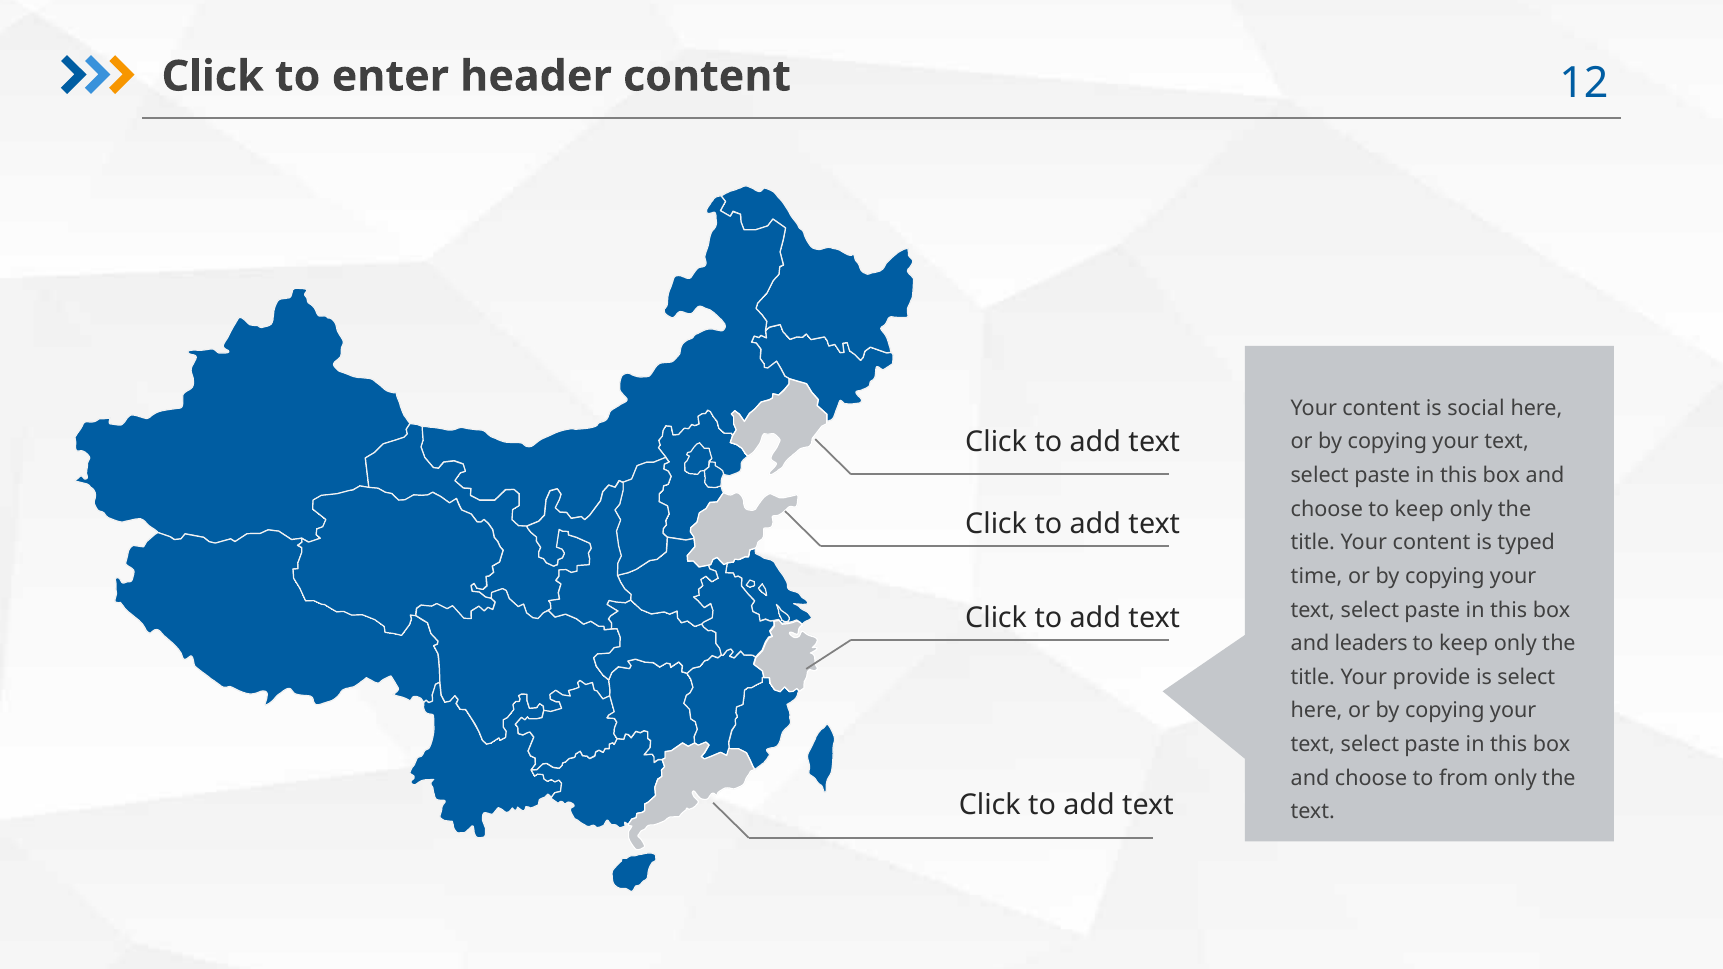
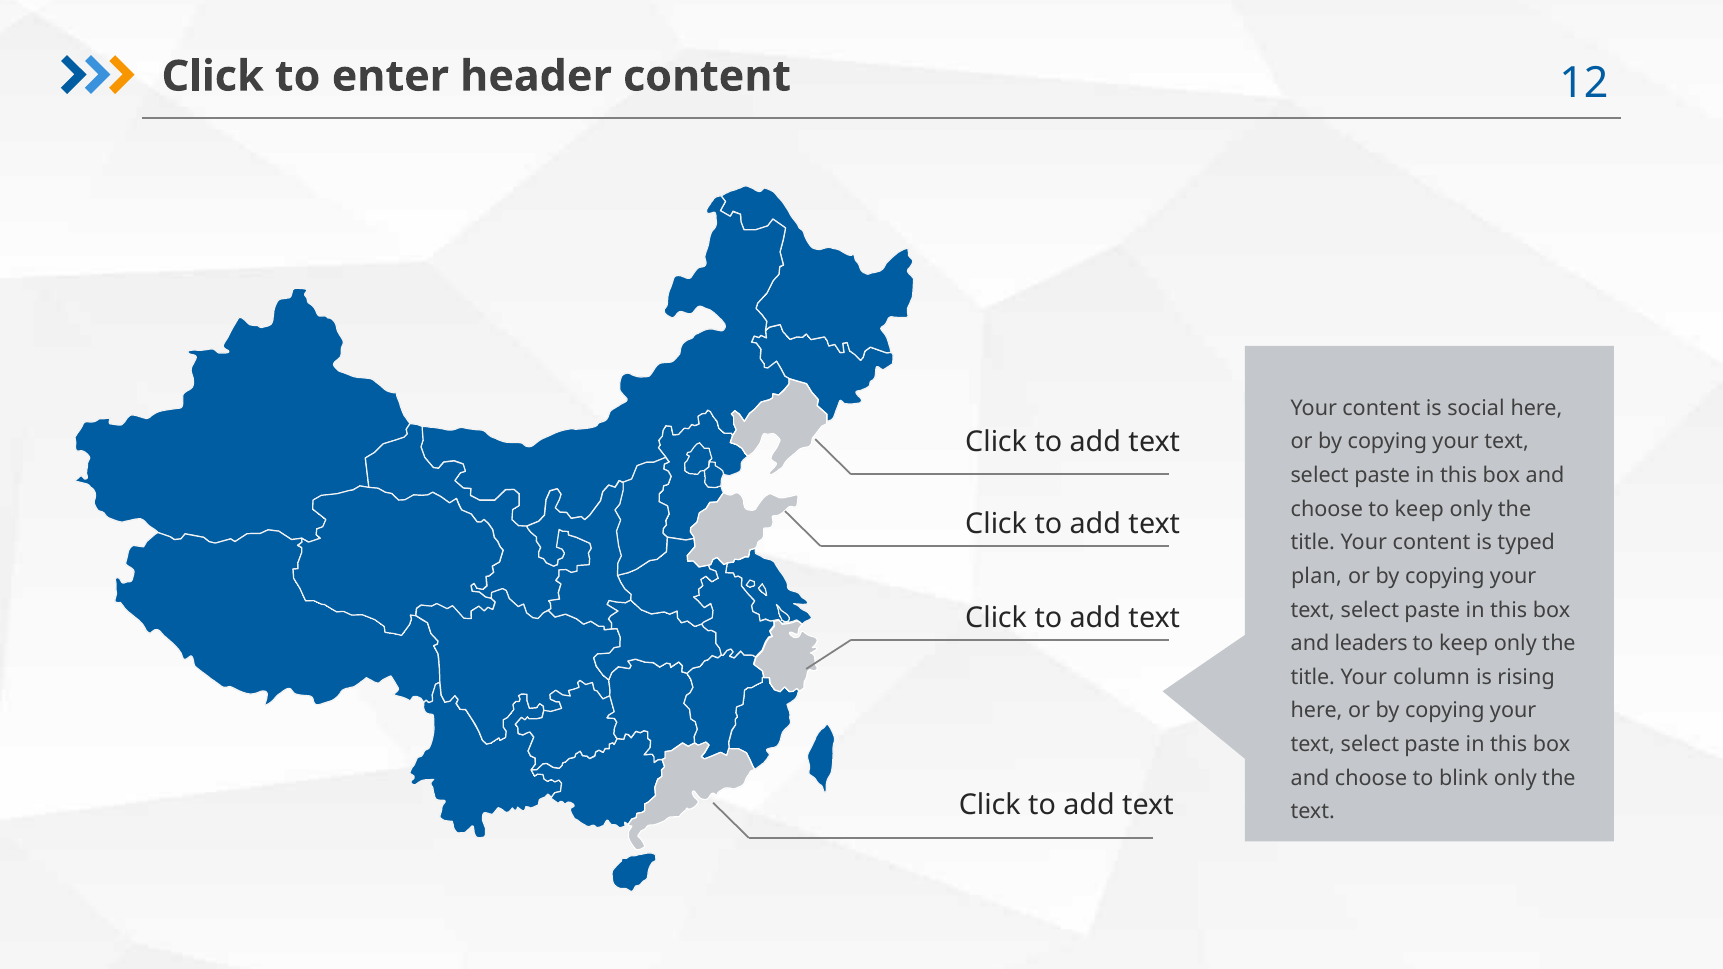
time: time -> plan (1316, 576)
provide: provide -> column (1431, 677)
is select: select -> rising (1526, 677)
from: from -> blink (1464, 778)
